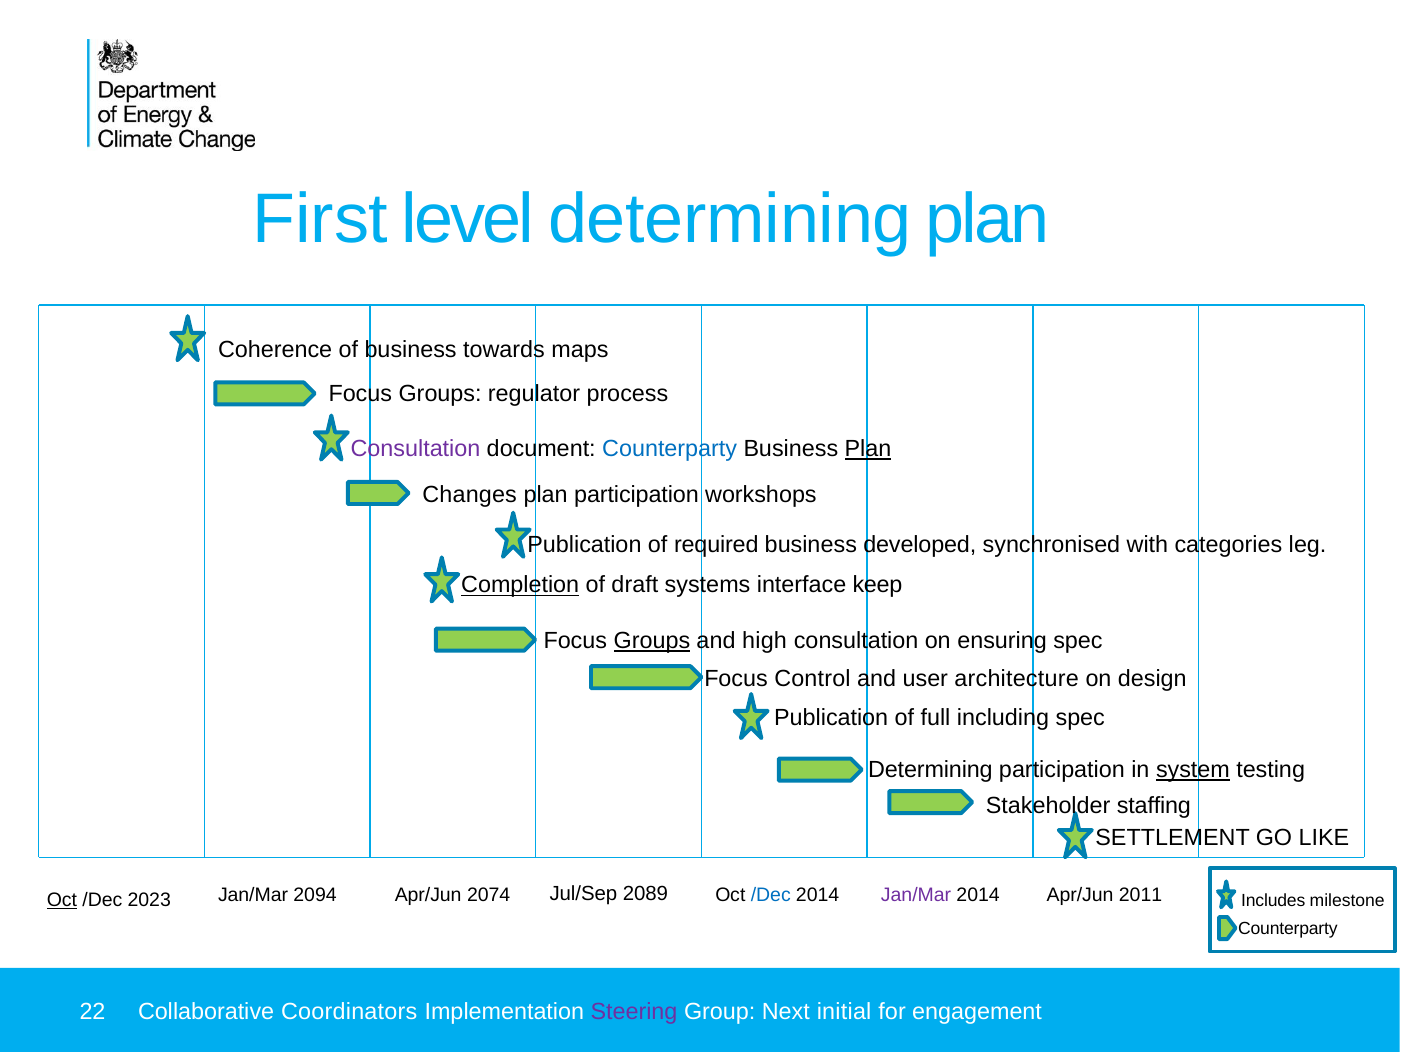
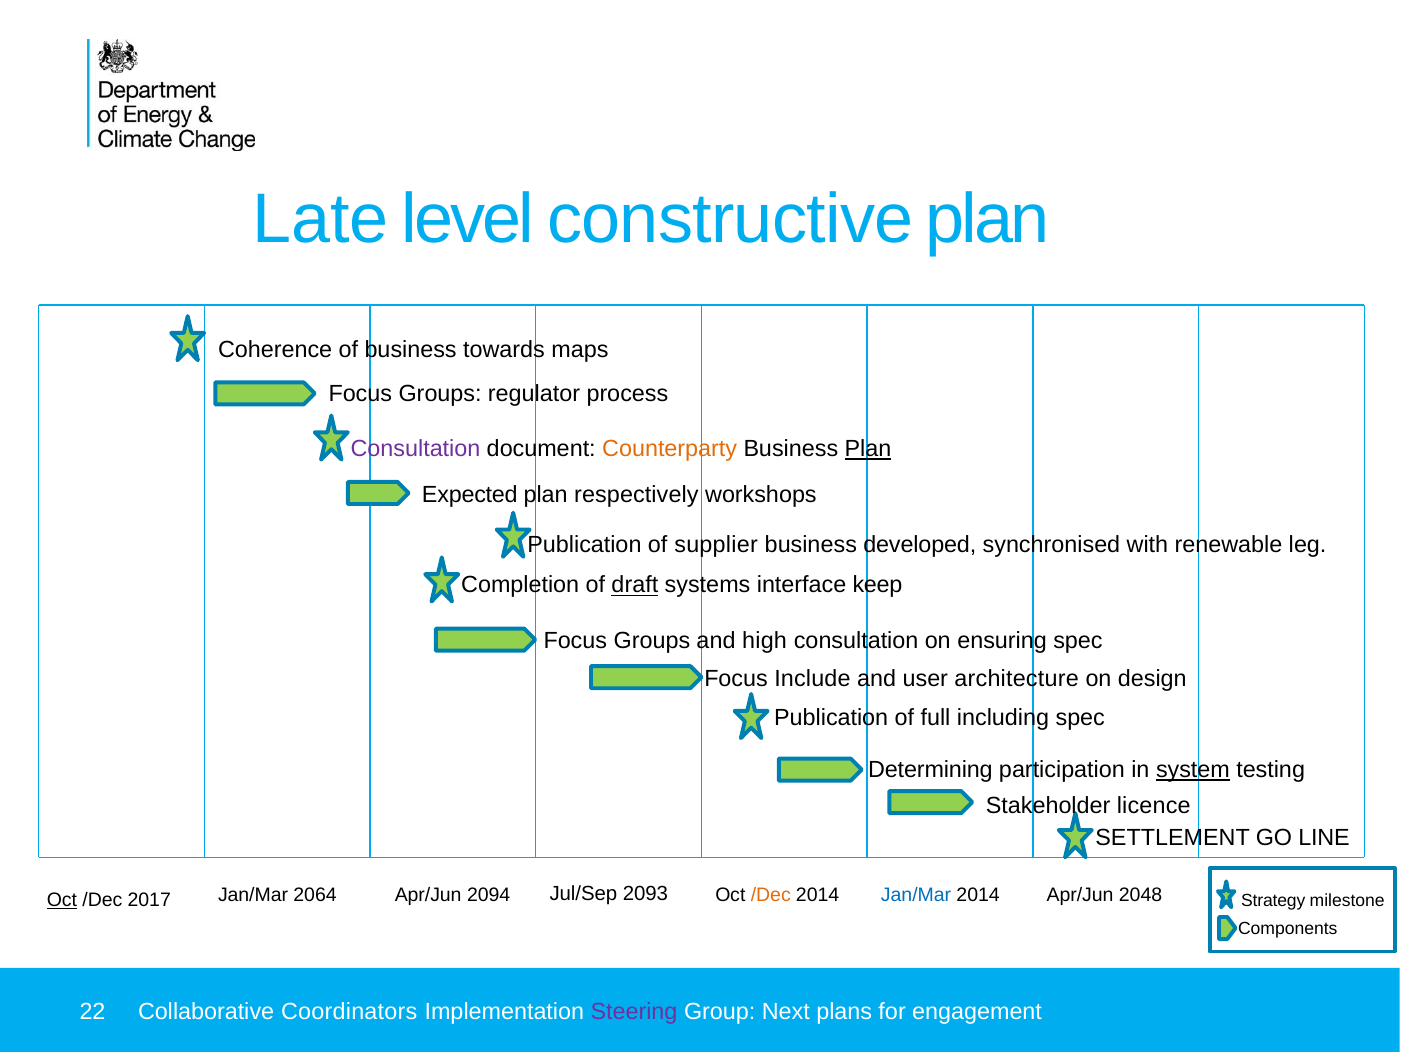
First: First -> Late (321, 220)
level determining: determining -> constructive (730, 220)
Counterparty colour: blue -> orange (670, 449)
Changes: Changes -> Expected (470, 495)
plan participation: participation -> respectively (636, 495)
required: required -> supplier (716, 545)
categories: categories -> renewable (1228, 545)
Completion underline: present -> none (520, 585)
draft underline: none -> present (635, 585)
Groups underline: present -> none (652, 641)
Control: Control -> Include (812, 679)
staffing: staffing -> licence (1154, 806)
LIKE: LIKE -> LINE (1324, 838)
2023: 2023 -> 2017 (149, 900)
2094: 2094 -> 2064 (315, 895)
2074: 2074 -> 2094 (489, 895)
2089: 2089 -> 2093 (645, 894)
/Dec colour: blue -> orange (771, 895)
Jan/Mar colour: purple -> blue (916, 895)
2011: 2011 -> 2048 (1141, 895)
Includes: Includes -> Strategy (1273, 901)
Counterparty: Counterparty -> Components (1288, 929)
initial: initial -> plans (844, 1012)
